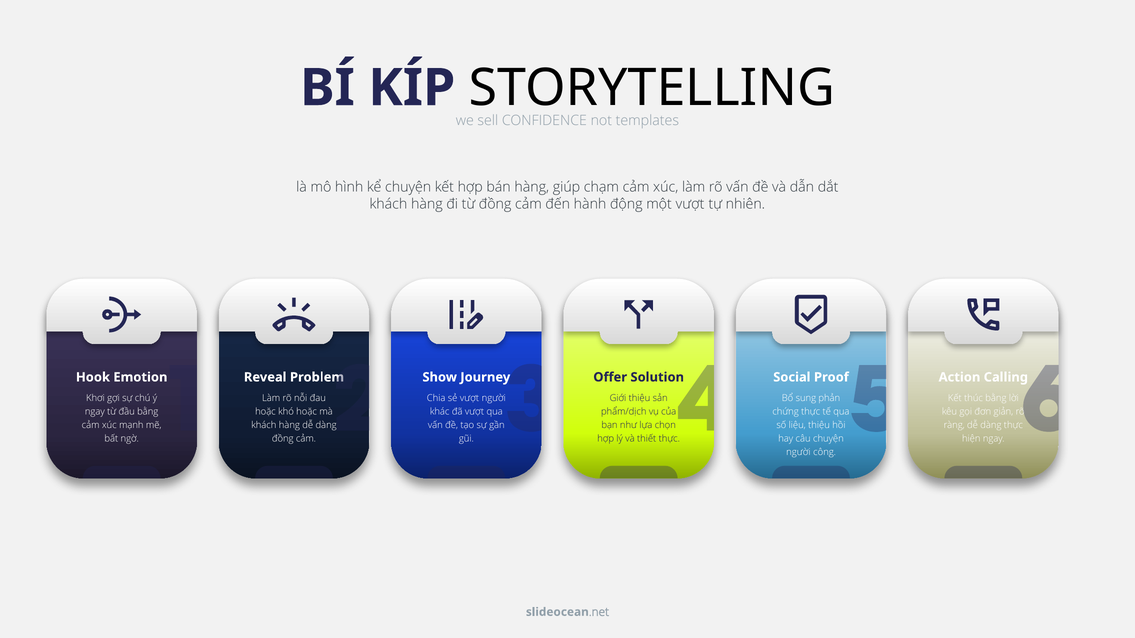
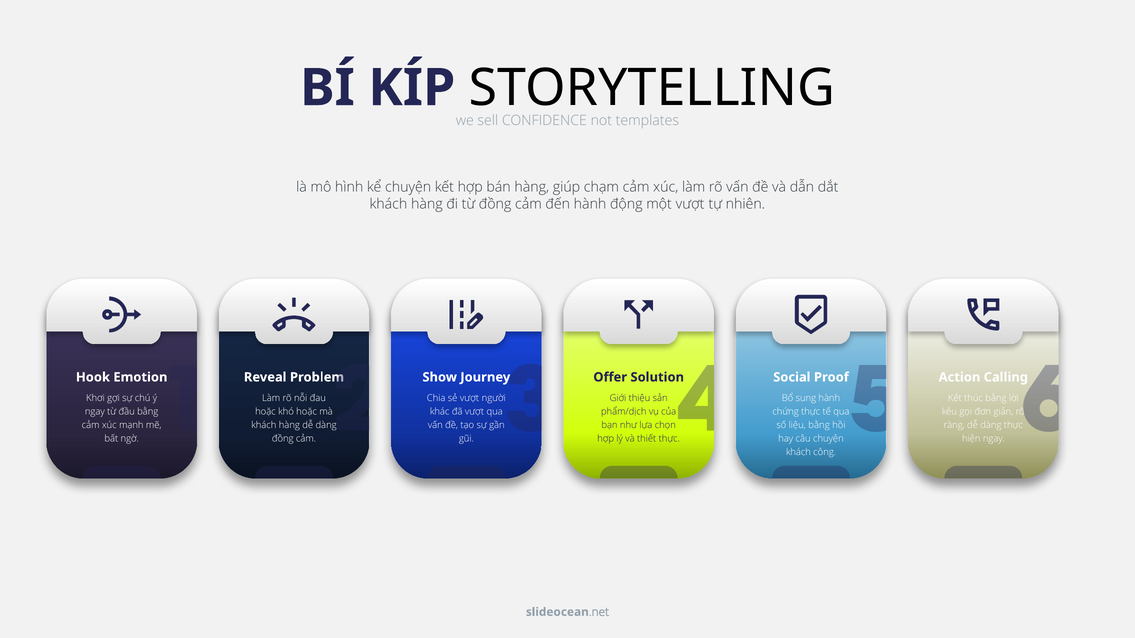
sung phản: phản -> hành (829, 398)
liệu thiệu: thiệu -> bằng (819, 425)
người: người -> khách (798, 453)
